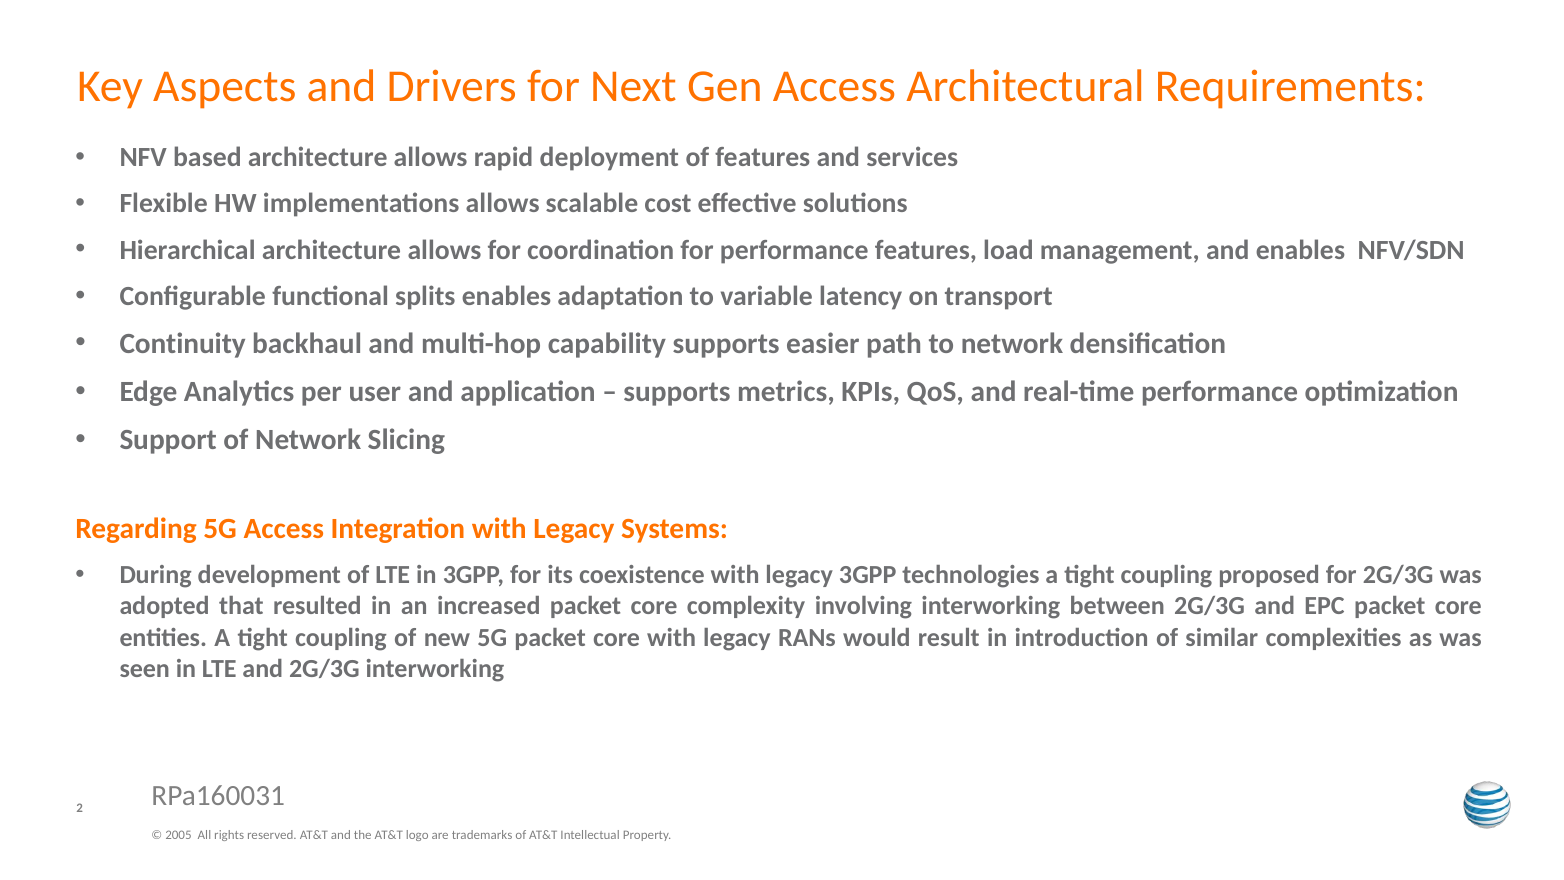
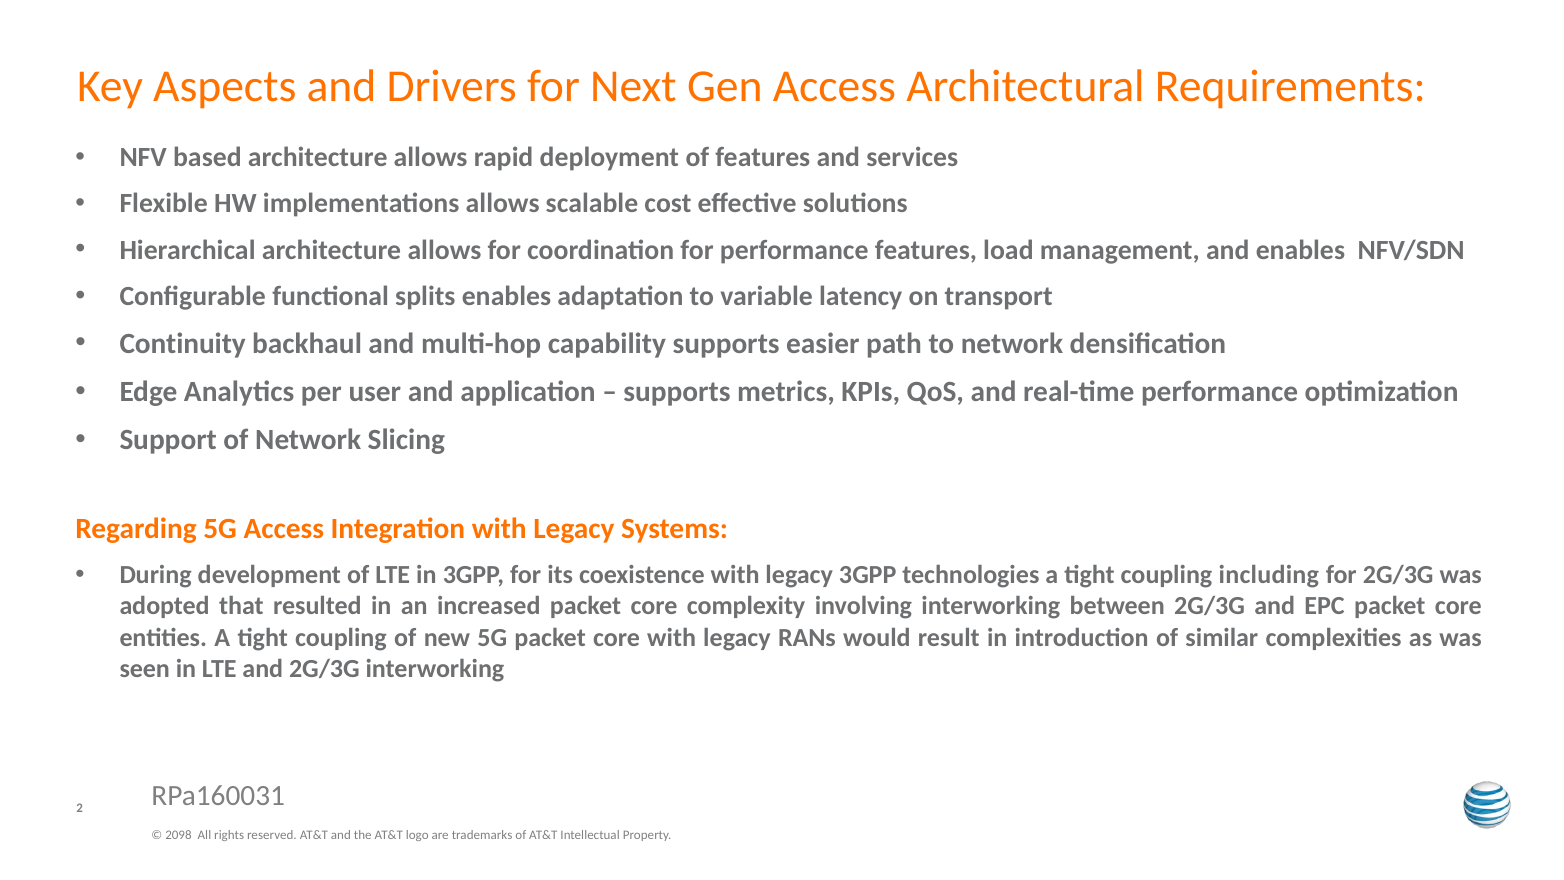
proposed: proposed -> including (1269, 575)
2005: 2005 -> 2098 (179, 836)
